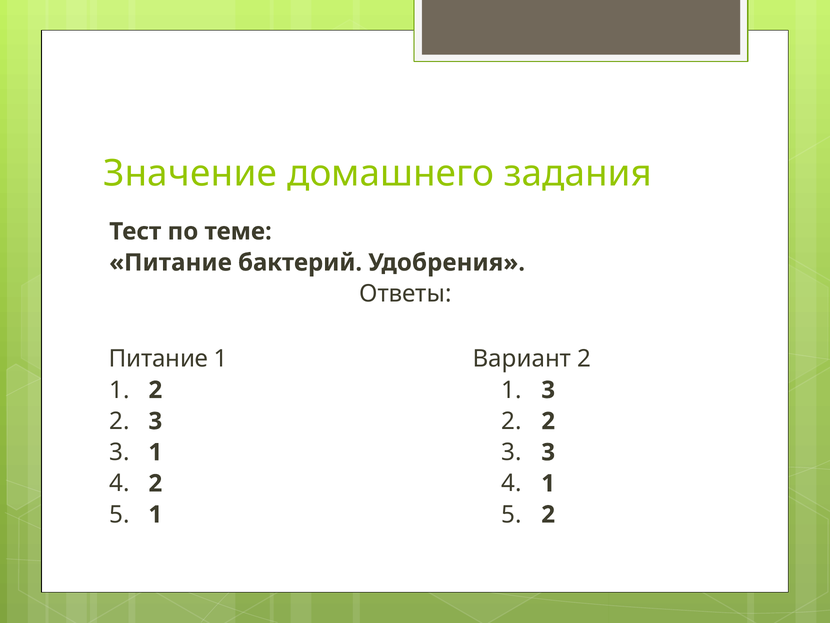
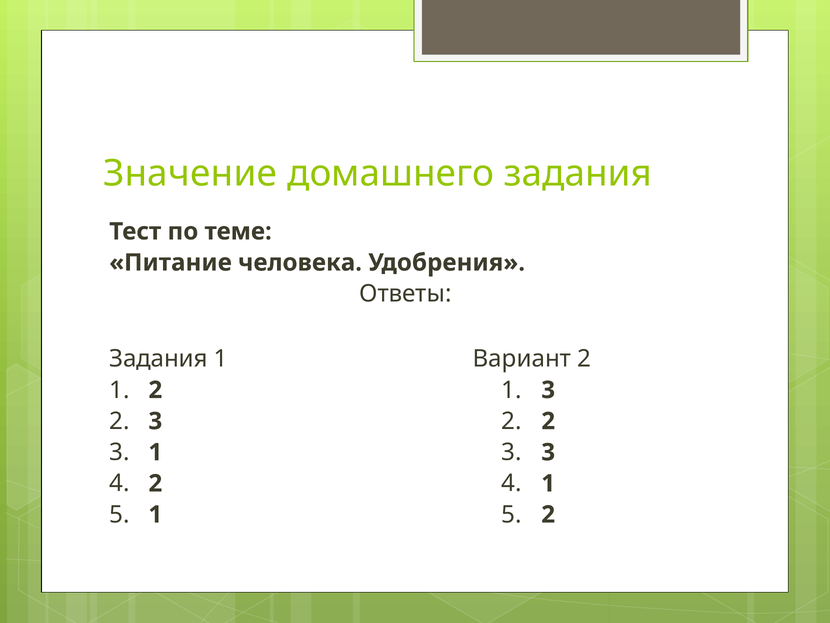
бактерий: бактерий -> человека (300, 262)
Питание: Питание -> Задания (159, 359)
